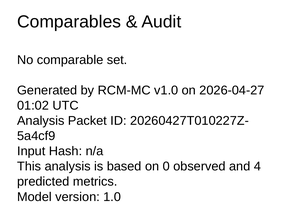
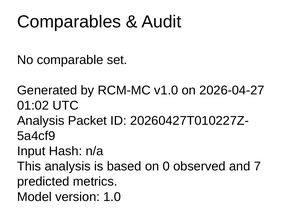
4: 4 -> 7 (257, 167)
